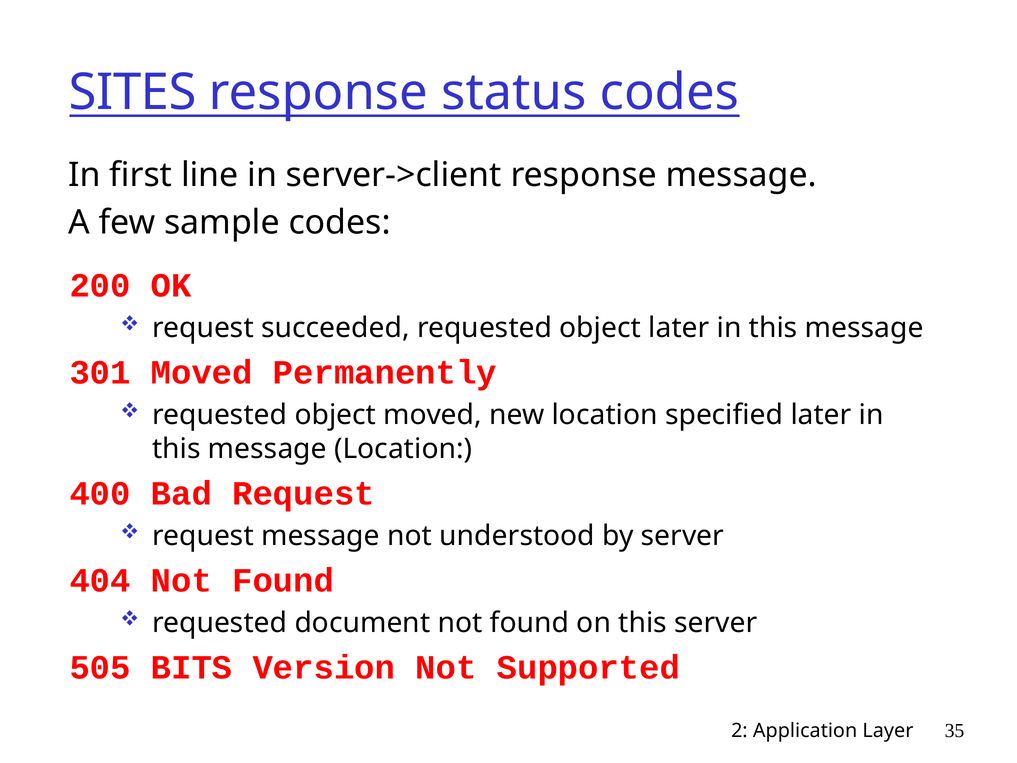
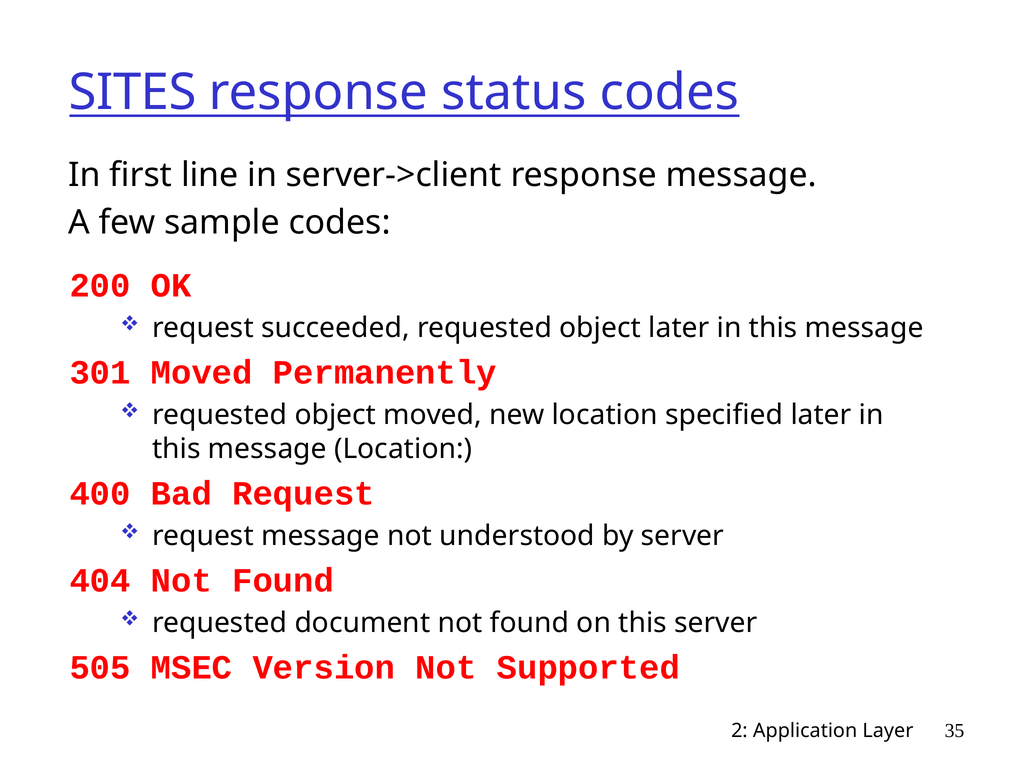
BITS: BITS -> MSEC (192, 667)
